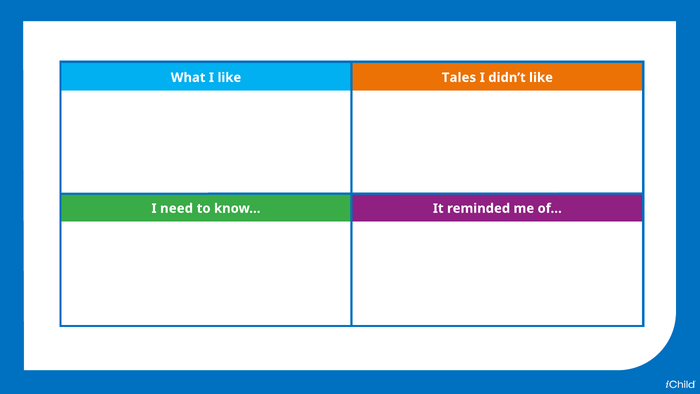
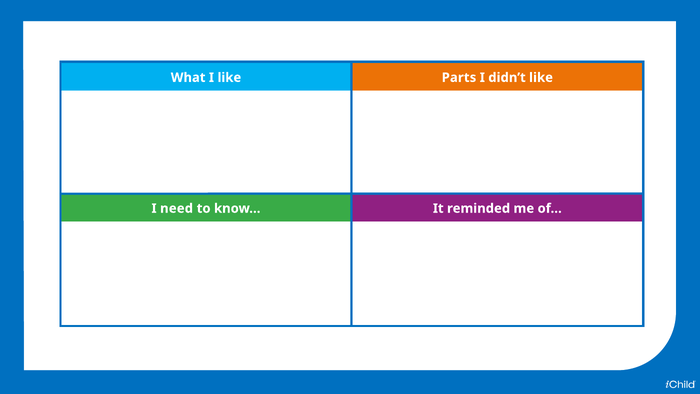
Tales: Tales -> Parts (459, 77)
